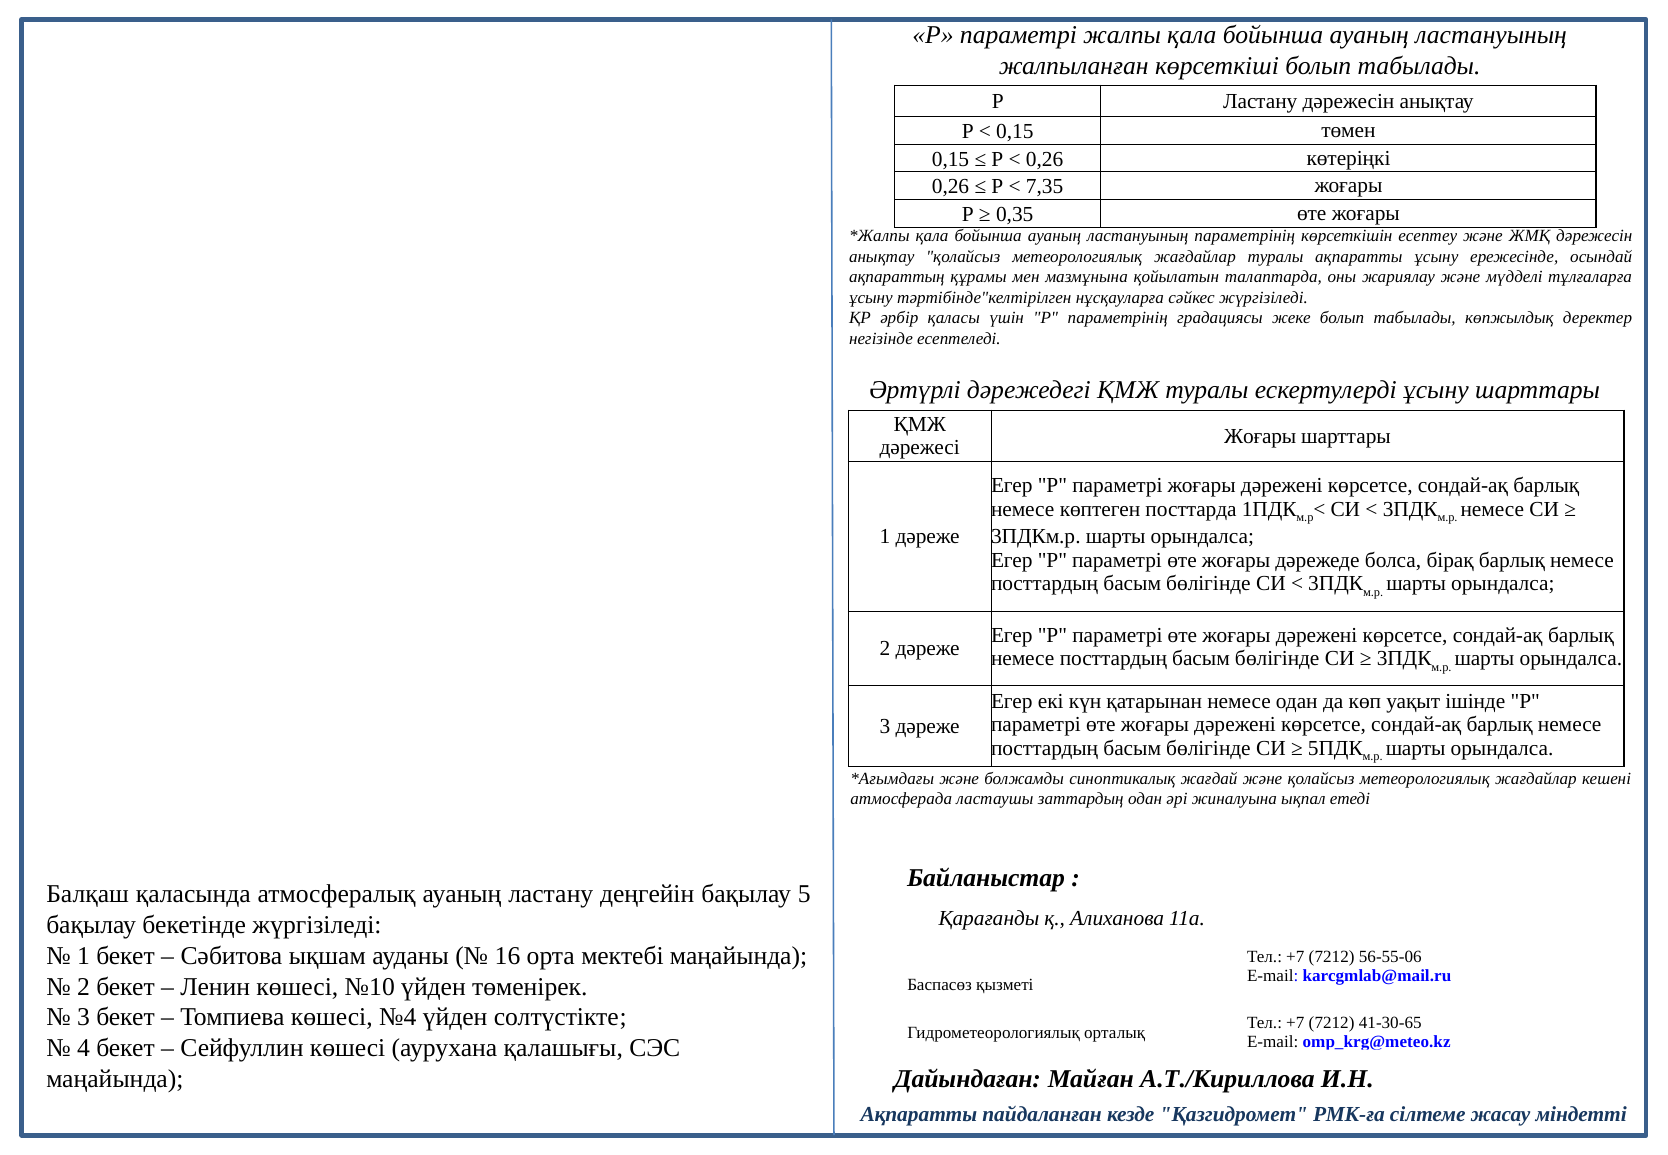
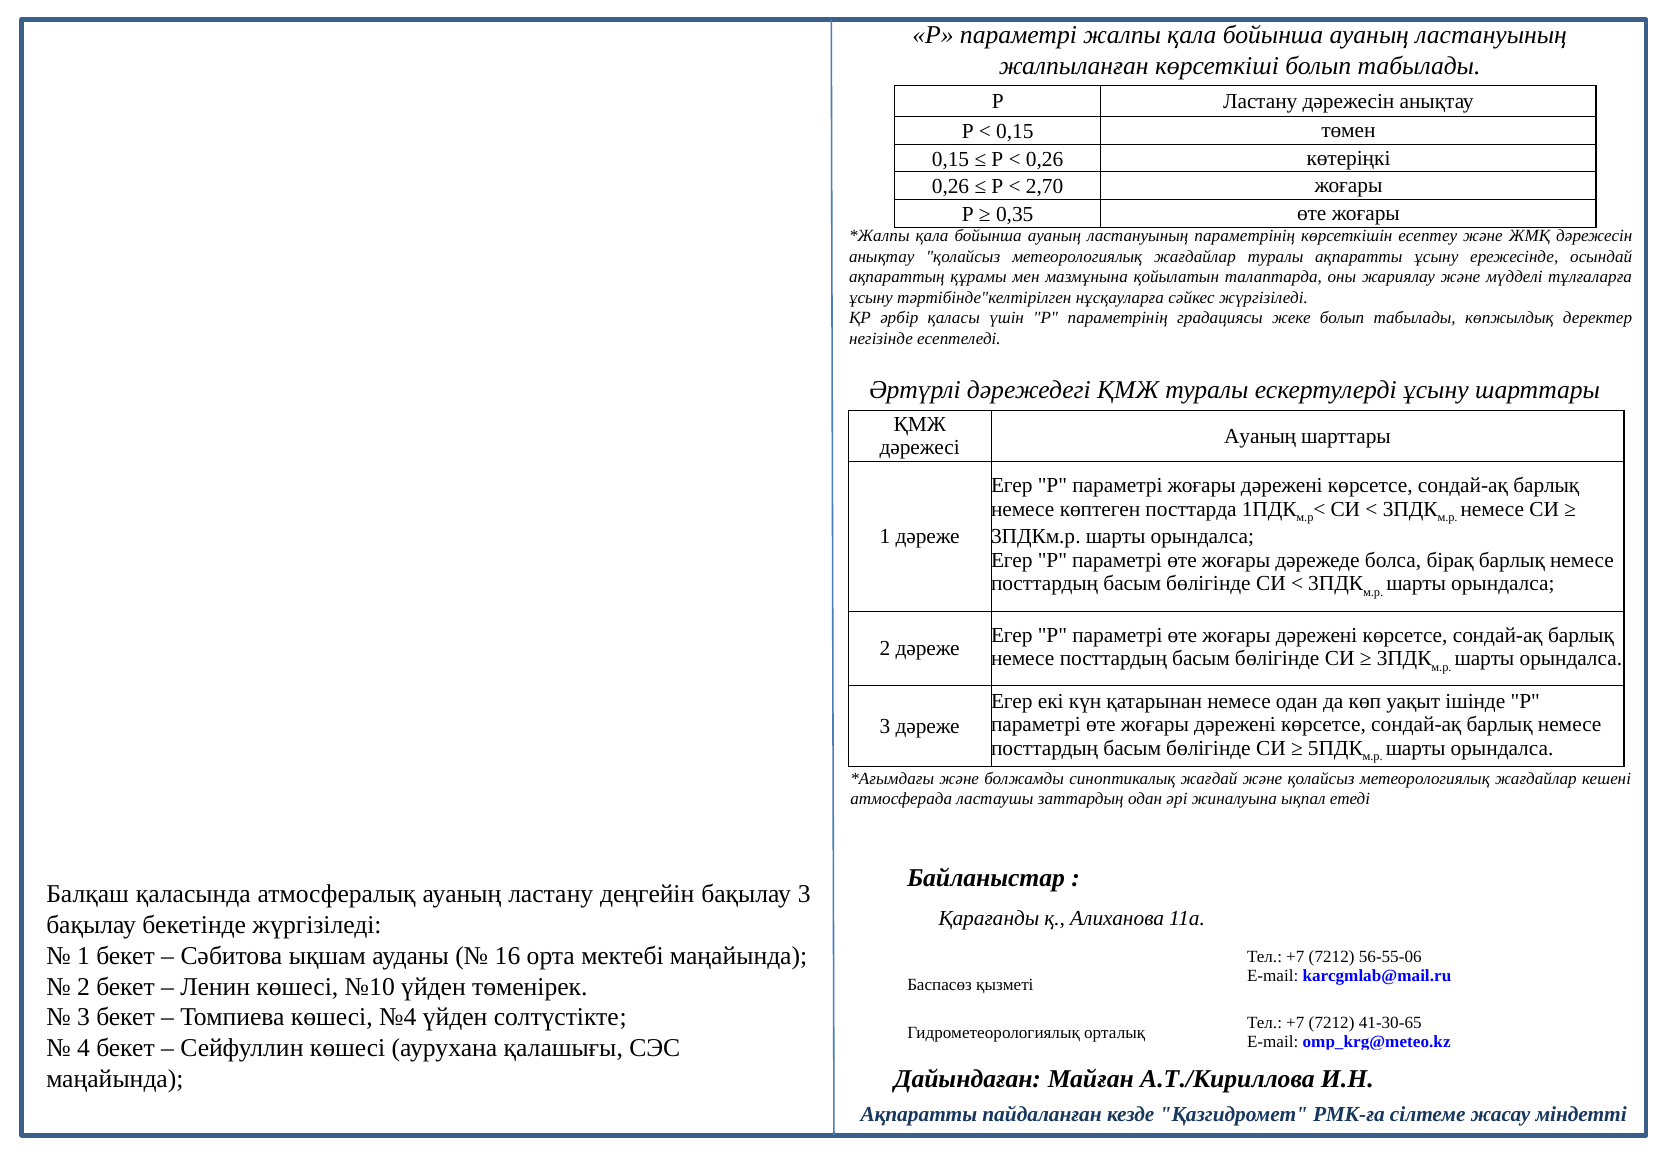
7,35: 7,35 -> 2,70 (1045, 187)
Жоғары: Жоғары -> Ауаның (1260, 436)
бақылау 5: 5 -> 3 (804, 894)
